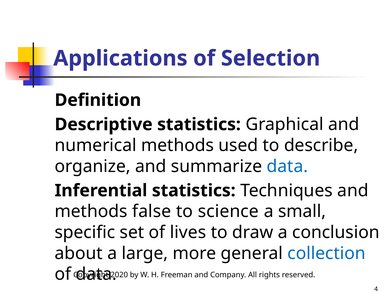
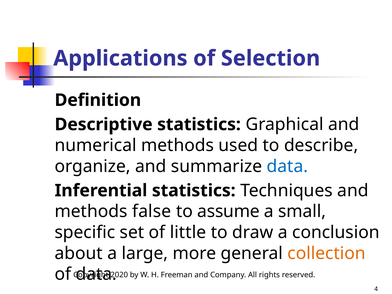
science: science -> assume (228, 211)
lives: lives -> little (188, 232)
collection colour: blue -> orange (327, 253)
